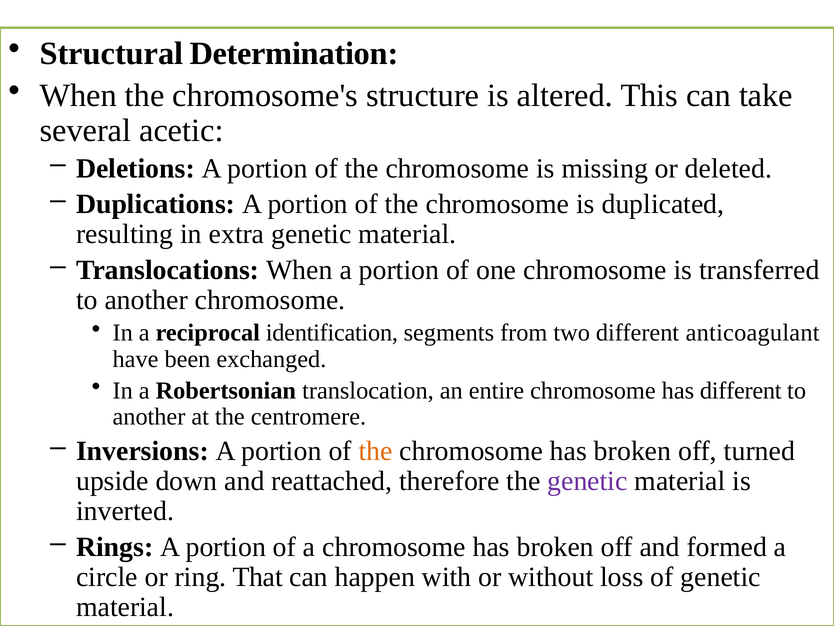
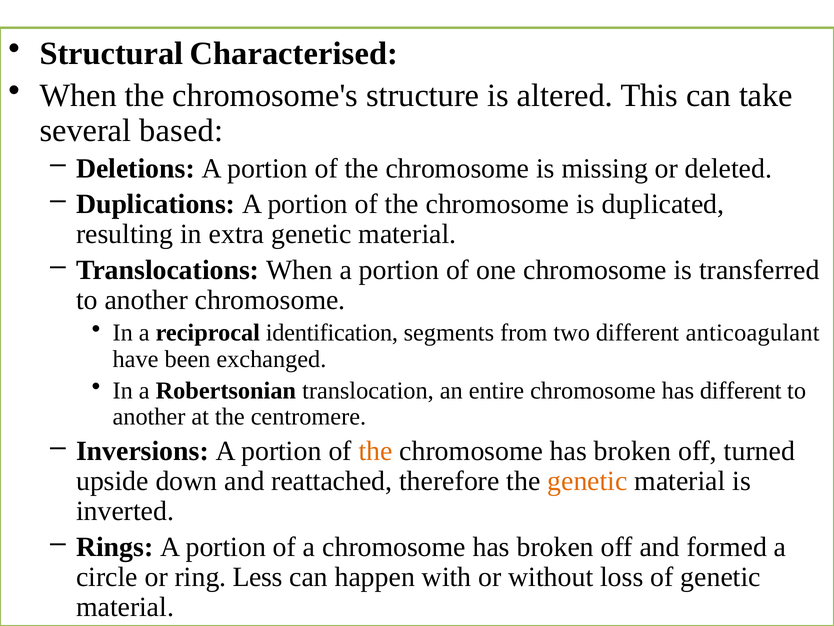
Determination: Determination -> Characterised (294, 54)
acetic: acetic -> based (181, 130)
genetic colour: purple -> orange (587, 481)
That: That -> Less (258, 577)
